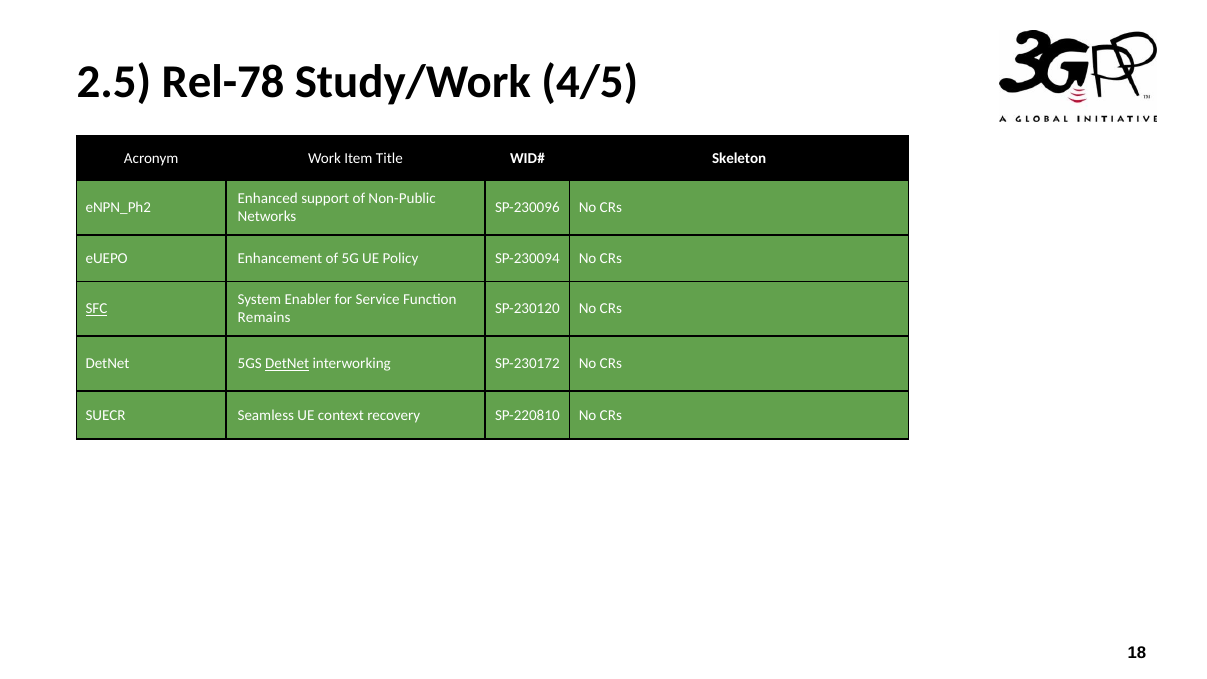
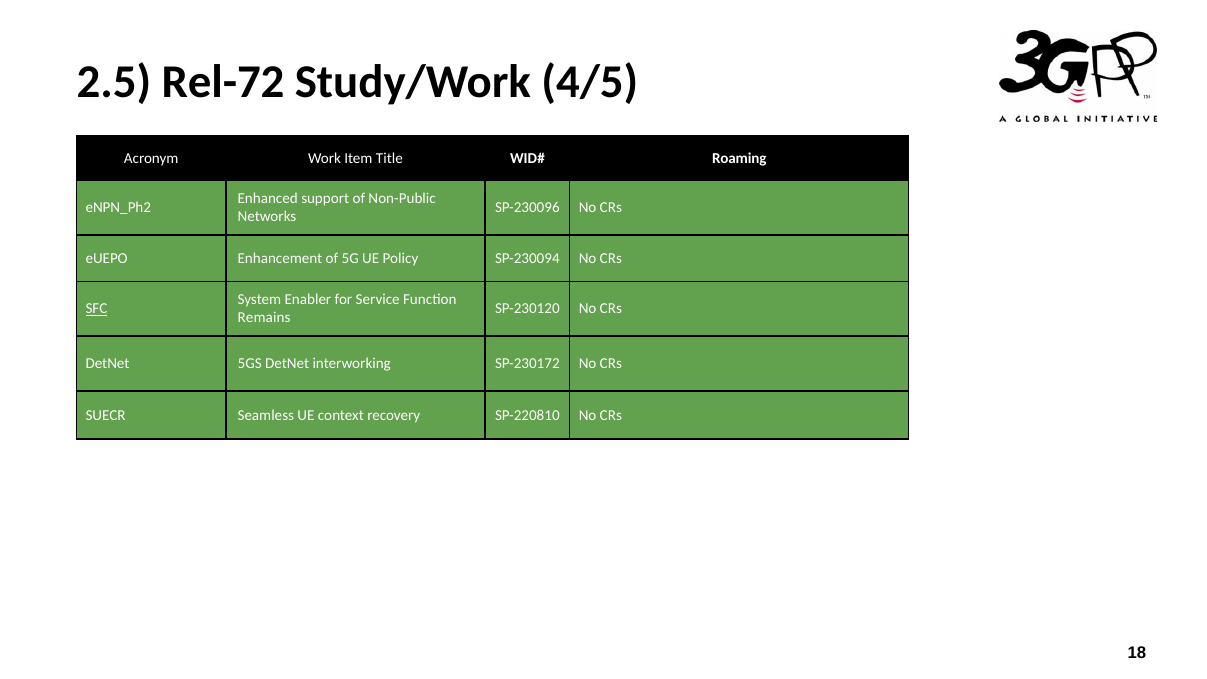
Rel-78: Rel-78 -> Rel-72 (223, 82)
Skeleton: Skeleton -> Roaming (739, 158)
DetNet underline: present -> none (287, 364)
